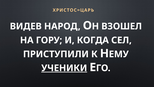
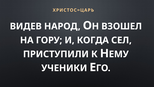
УЧЕНИКИ underline: present -> none (64, 68)
